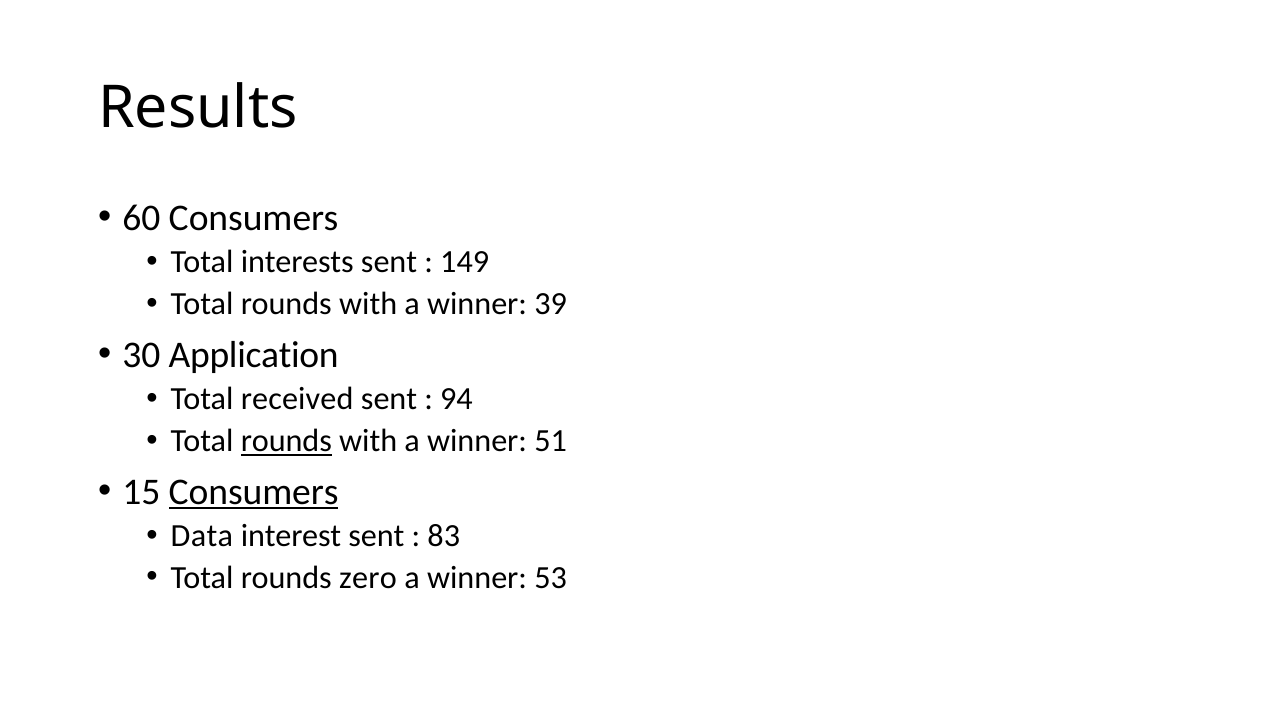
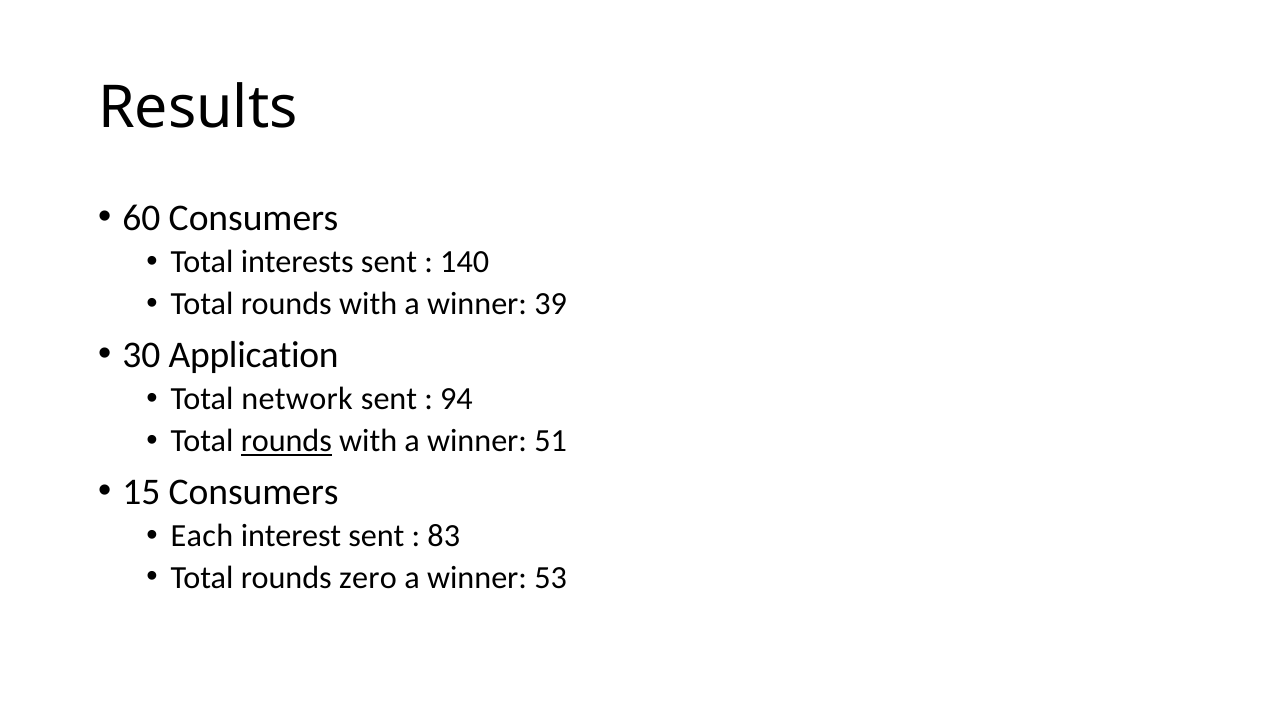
149: 149 -> 140 (465, 262)
received: received -> network (297, 399)
Consumers underline: present -> none (254, 491)
Data: Data -> Each (202, 536)
